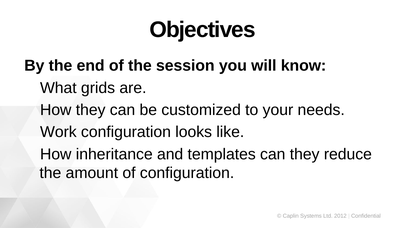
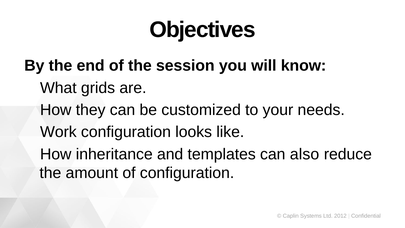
can they: they -> also (305, 154)
